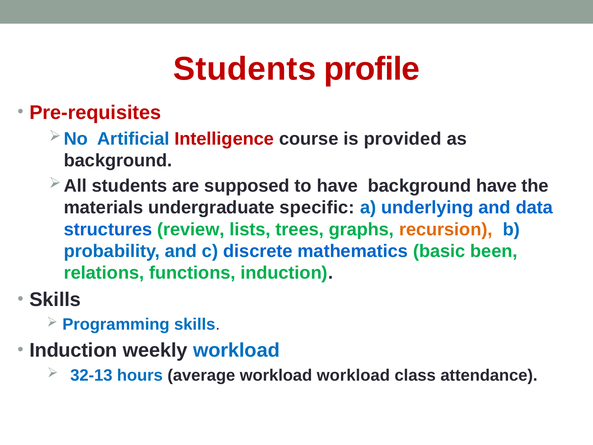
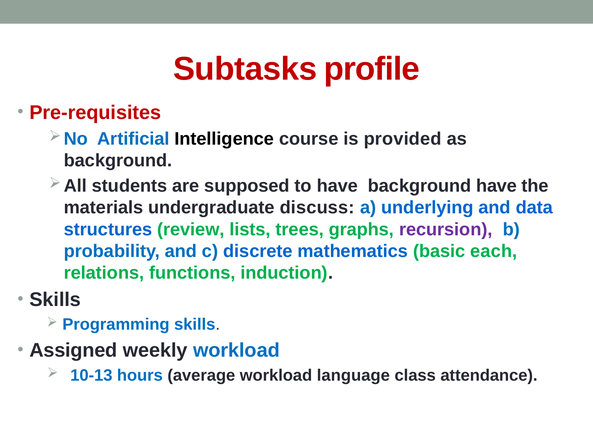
Students: Students -> Subtasks (245, 69)
Intelligence colour: red -> black (224, 139)
specific: specific -> discuss (317, 208)
recursion colour: orange -> purple (446, 229)
been: been -> each (494, 251)
Induction: Induction -> Assigned (73, 350)
32-13: 32-13 -> 10-13 (91, 375)
workload workload: workload -> language (353, 375)
